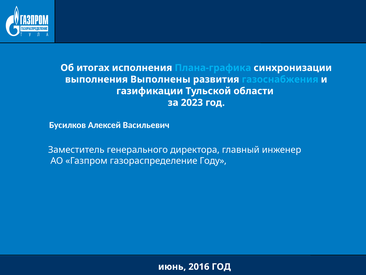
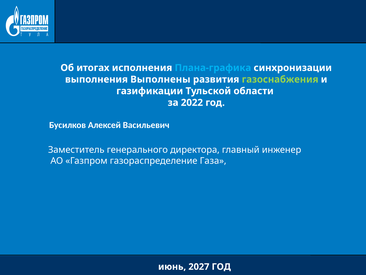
газоснабжения colour: light blue -> light green (280, 79)
2023: 2023 -> 2022 (192, 102)
Году: Году -> Газа (213, 160)
2016: 2016 -> 2027 (199, 266)
